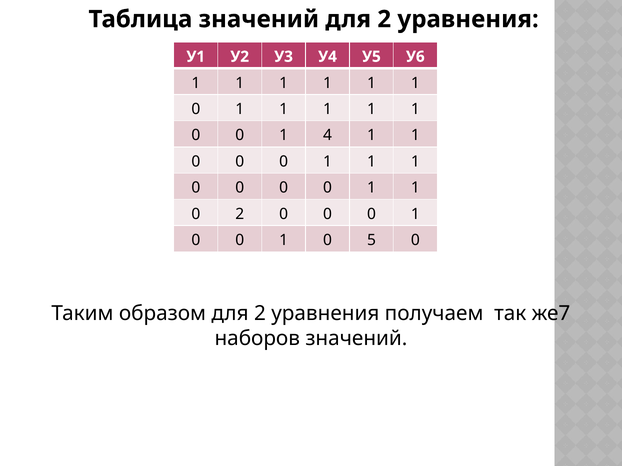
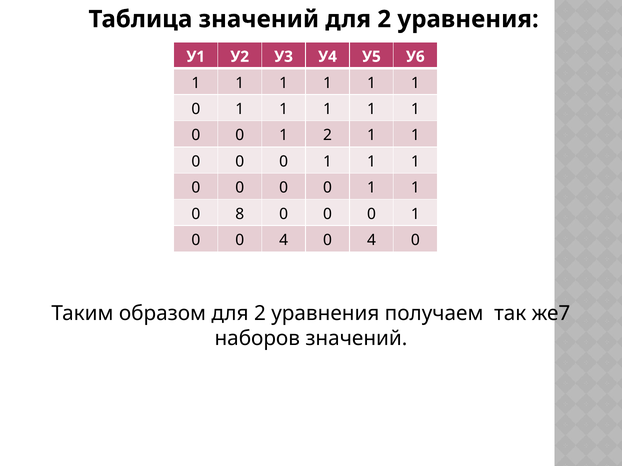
1 4: 4 -> 2 (328, 135)
0 2: 2 -> 8 (240, 214)
1: 1 -> 4 (284, 240)
5: 5 -> 4 (371, 240)
